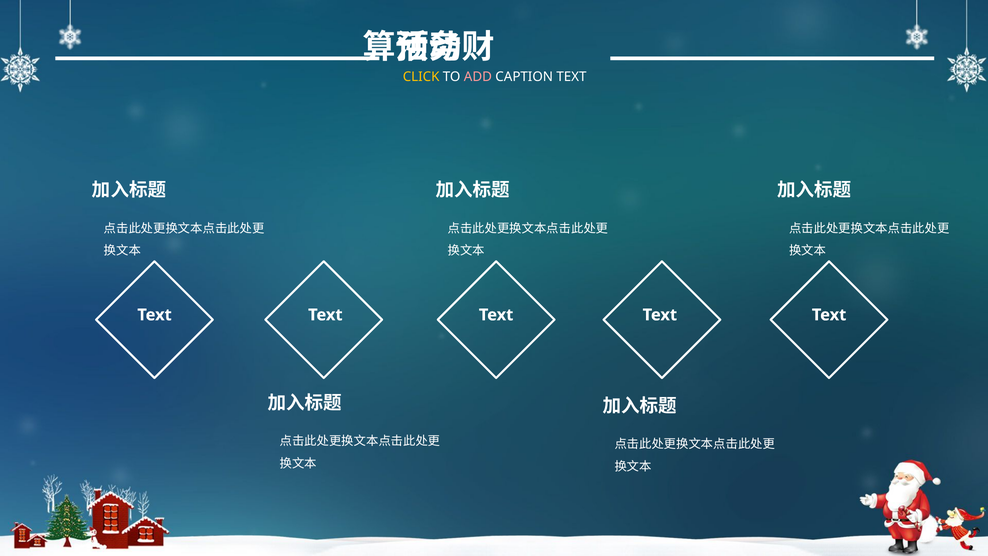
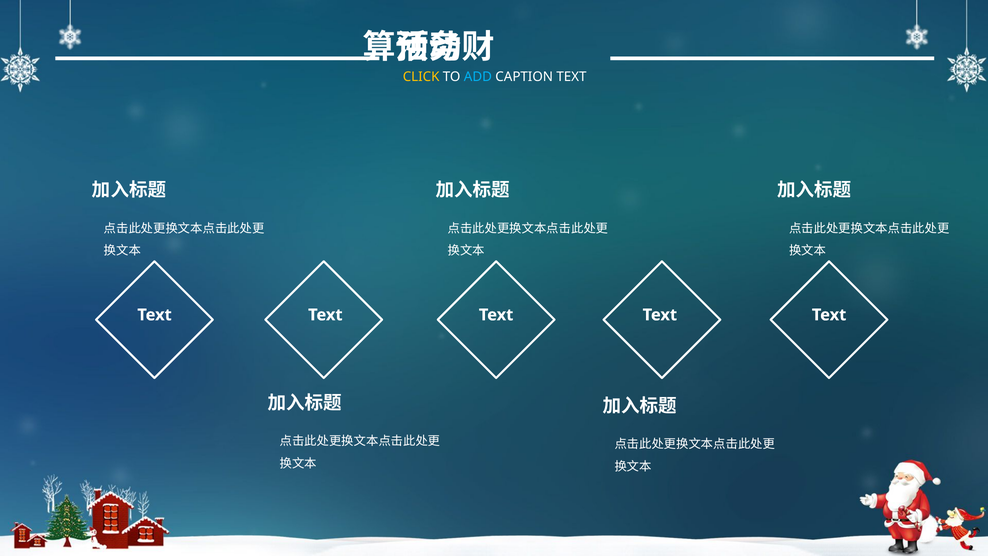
ADD colour: pink -> light blue (478, 77)
